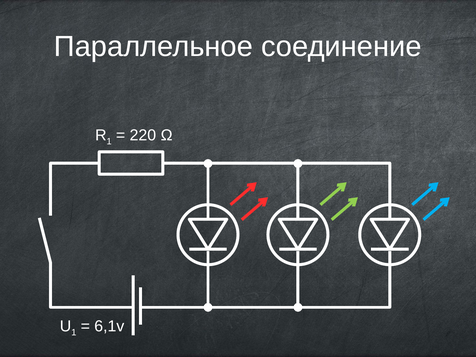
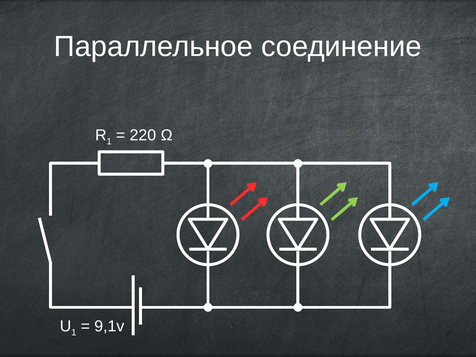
6,1v: 6,1v -> 9,1v (109, 326)
